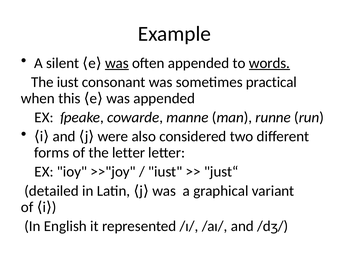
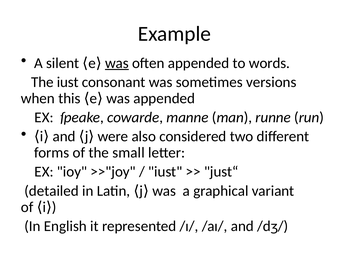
words underline: present -> none (269, 63)
practical: practical -> versions (271, 82)
the letter: letter -> small (129, 153)
